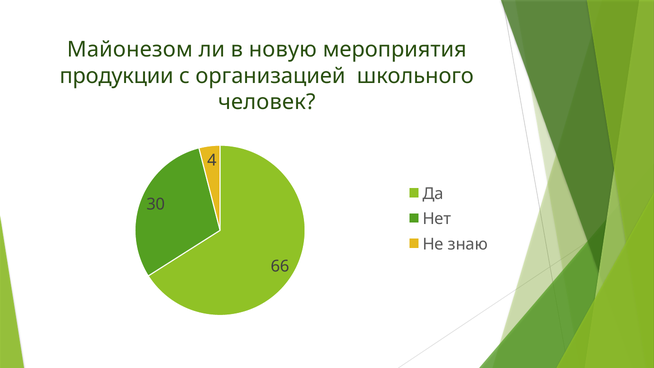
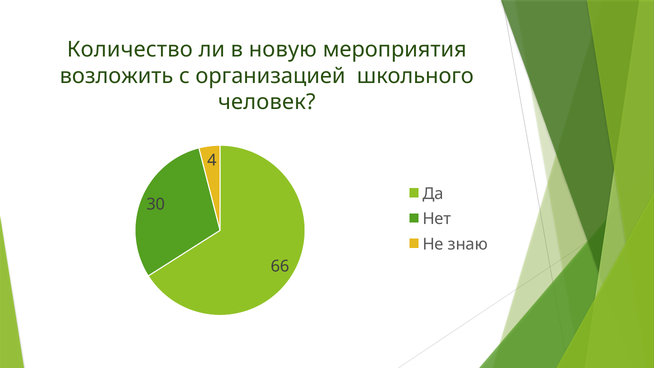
Майонезом: Майонезом -> Количество (130, 50)
продукции: продукции -> возложить (117, 76)
